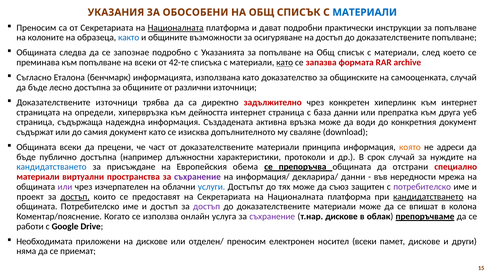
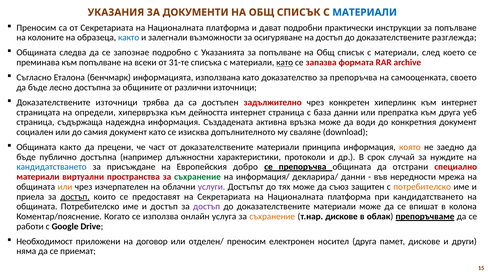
ОБОСОБЕНИ: ОБОСОБЕНИ -> ДОКУМЕНТИ (196, 12)
Националната underline: present -> none (176, 28)
и общините: общините -> залегнали (168, 38)
доказателствените попълване: попълване -> разглежда (454, 38)
42-те: 42-те -> 31-те (179, 62)
за общинските: общинските -> препоръчва (354, 77)
самооценката случай: случай -> своето (463, 77)
директно: директно -> достъпен (220, 102)
съдържат: съдържат -> социален (35, 132)
Общината всеки: всеки -> както (70, 147)
адреси: адреси -> заедно (450, 147)
обема: обема -> добро (245, 167)
съхранение colour: purple -> green (197, 177)
или colour: purple -> orange (65, 186)
услуги colour: blue -> purple (212, 186)
потребителско colour: purple -> orange (422, 186)
проект: проект -> приела (30, 196)
кандидатстването underline: present -> none (428, 196)
съхранение colour: purple -> orange (272, 216)
Необходимата: Необходимата -> Необходимост (44, 241)
на дискове: дискове -> договор (152, 241)
носител всеки: всеки -> друга (364, 241)
